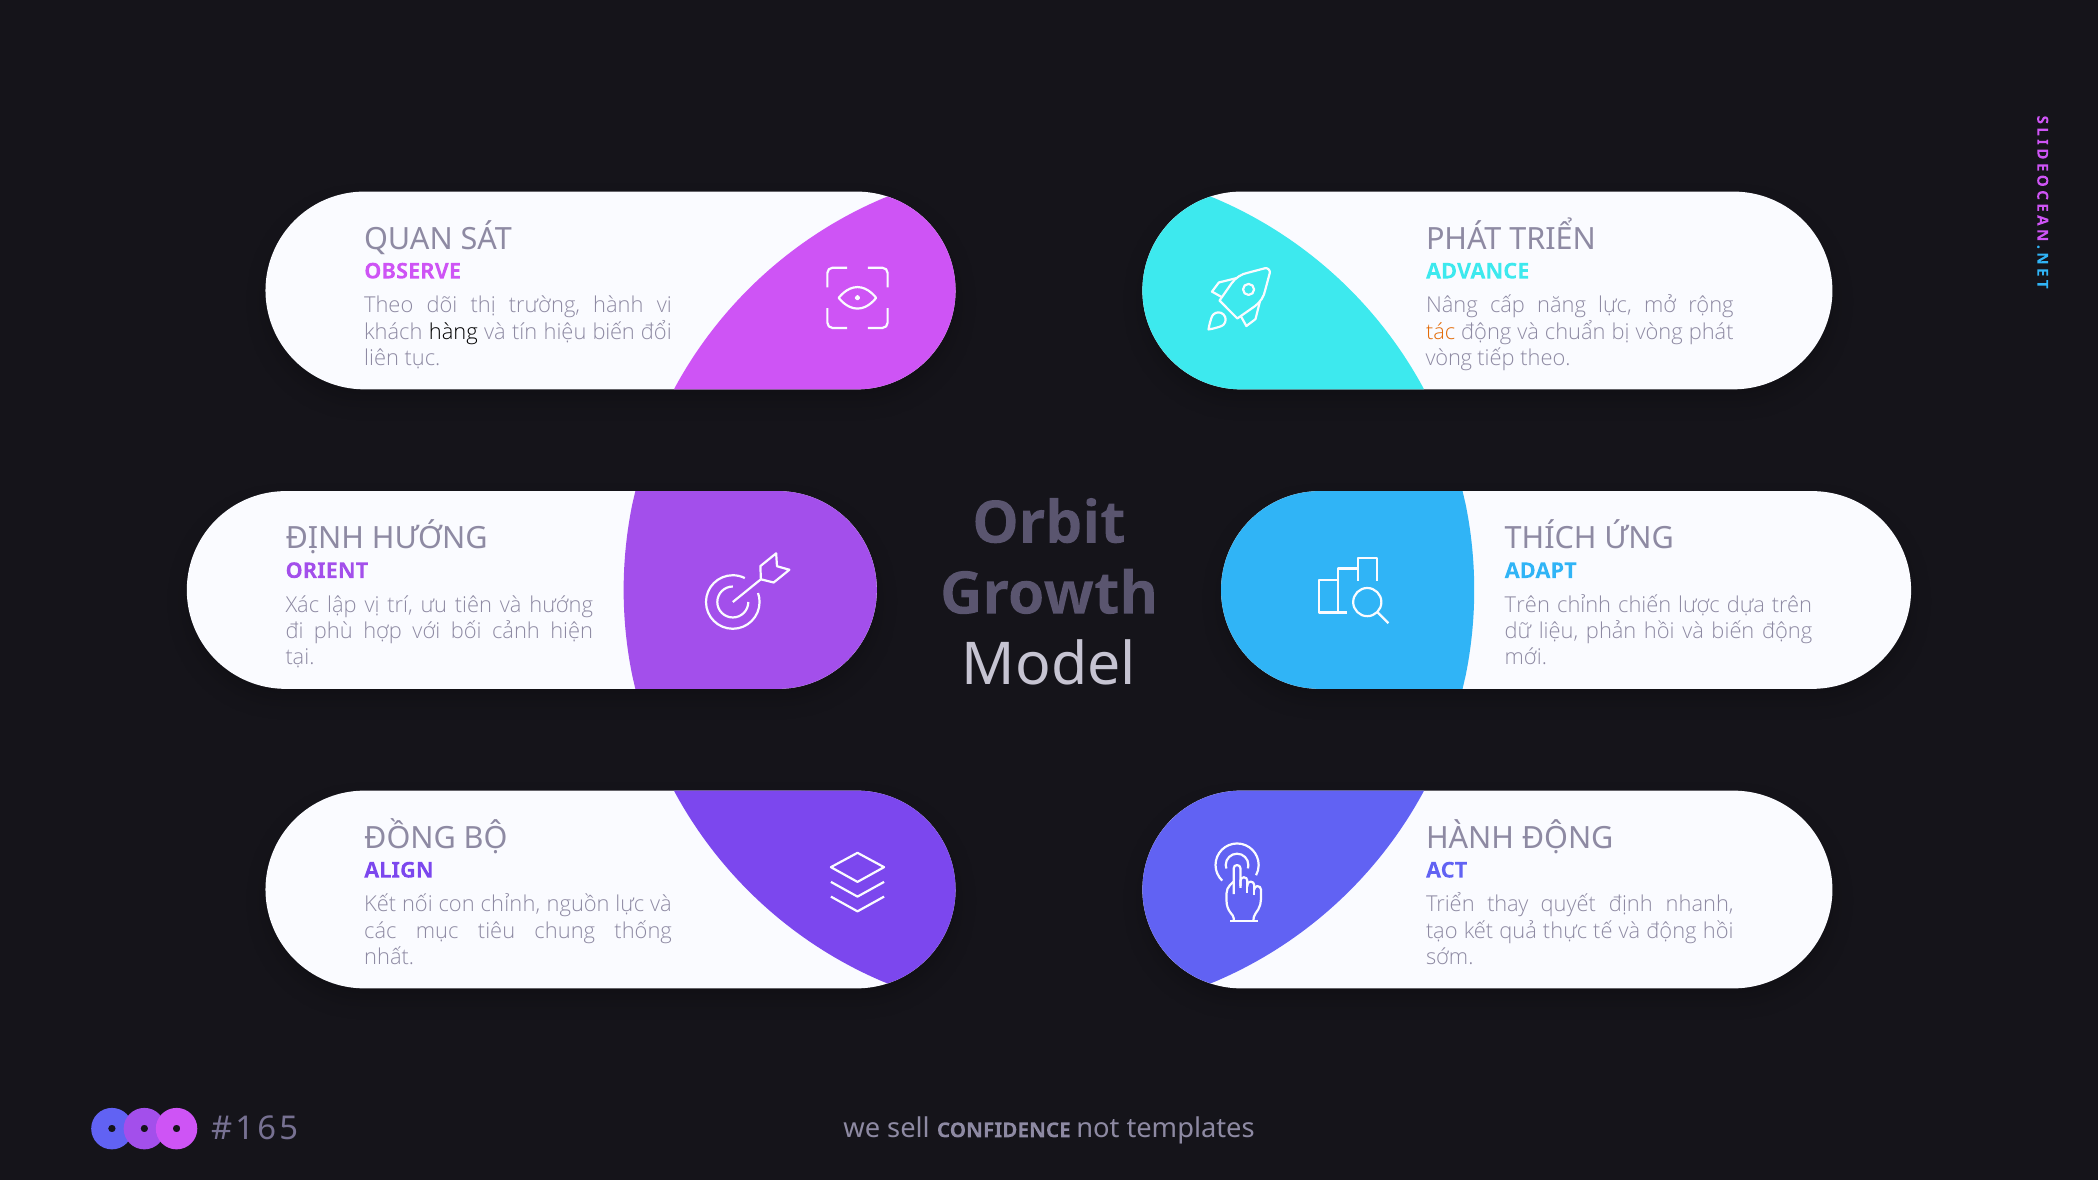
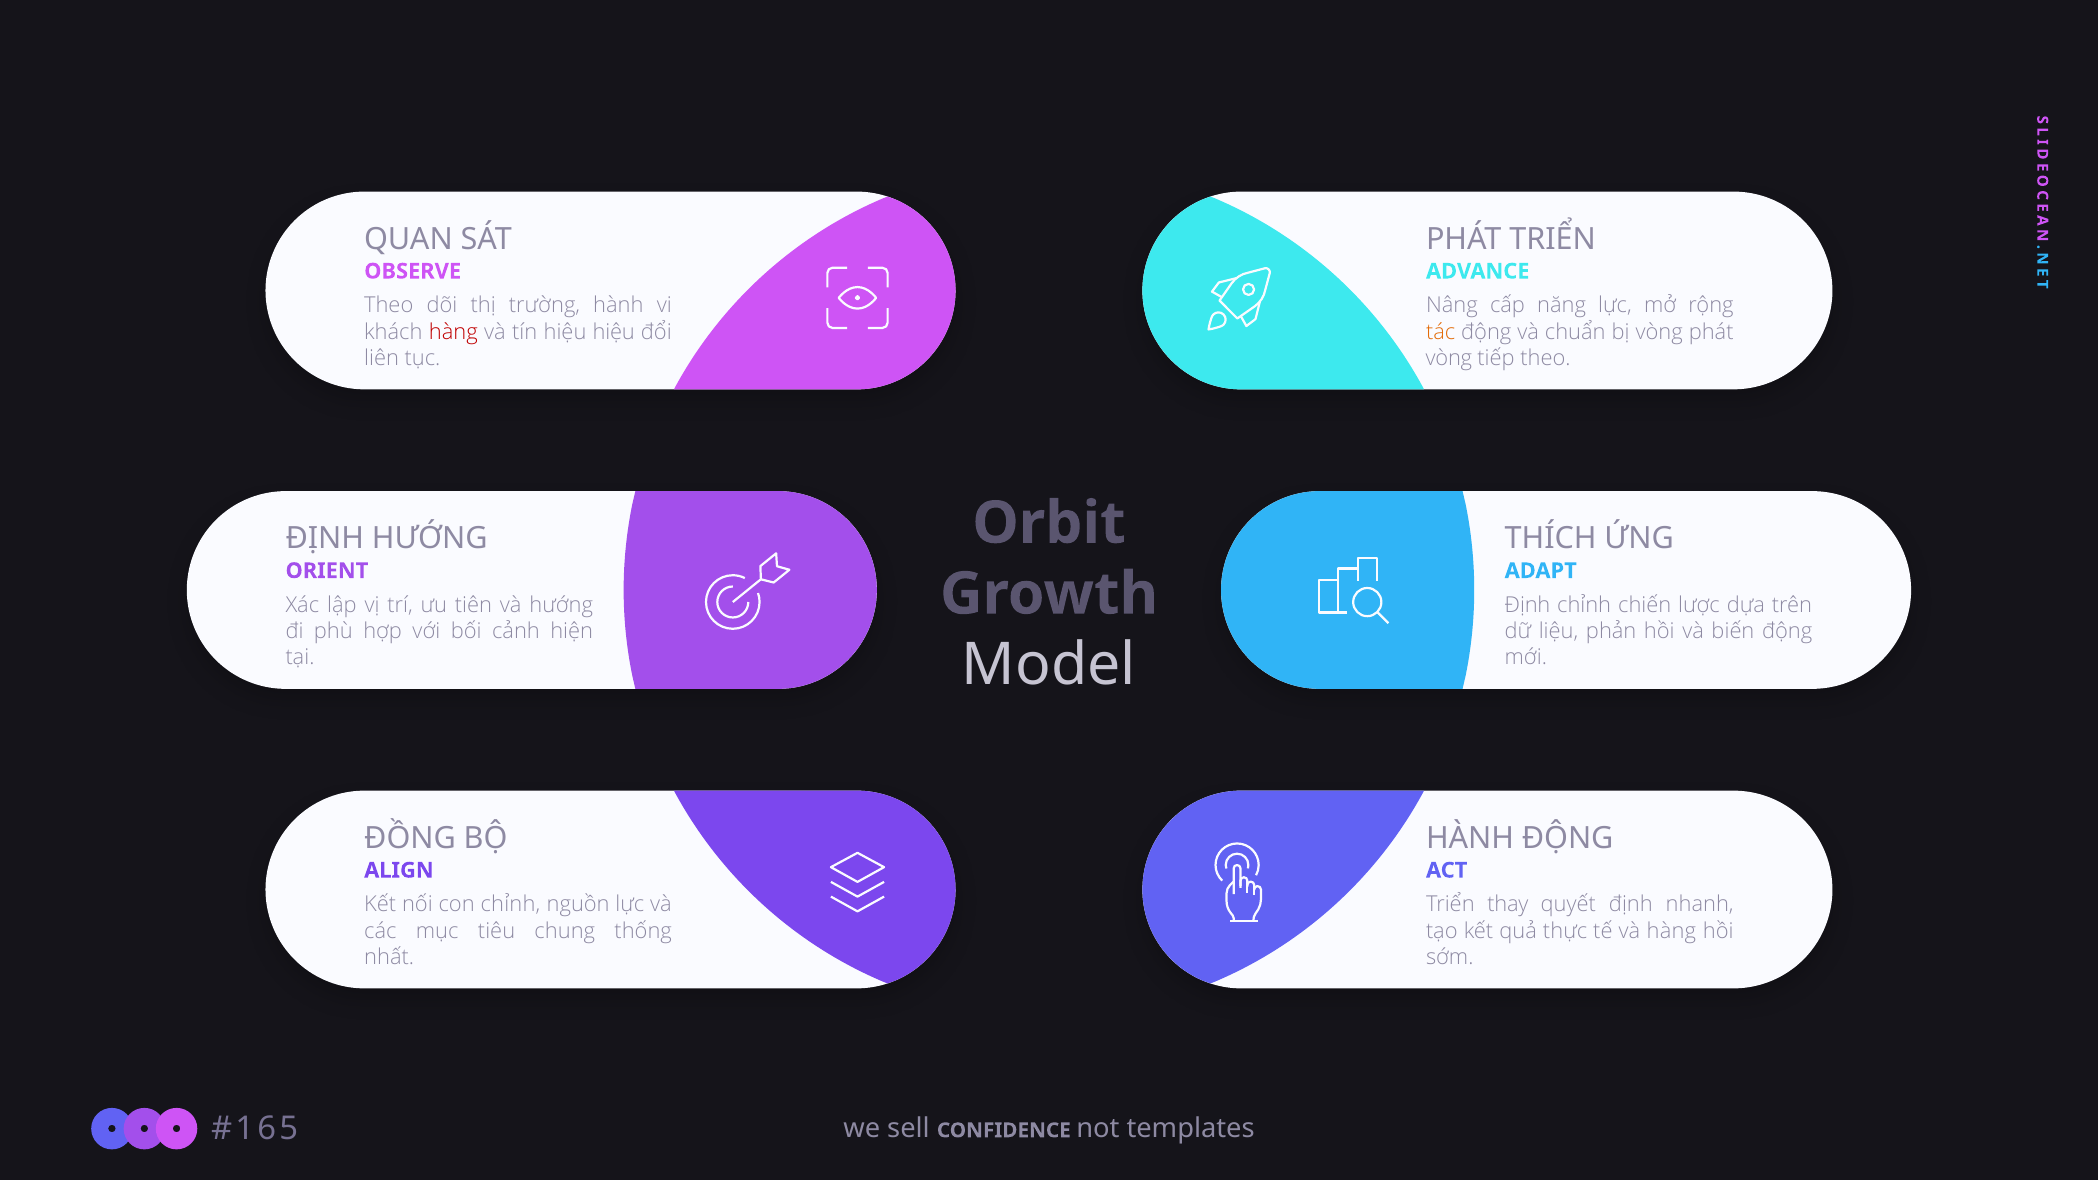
hàng colour: black -> red (453, 332)
hiệu biến: biến -> hiệu (614, 332)
Trên: Trên -> Định (1527, 605)
và động: động -> hàng (1671, 931)
